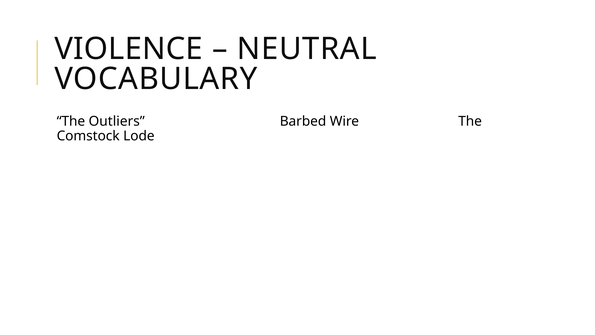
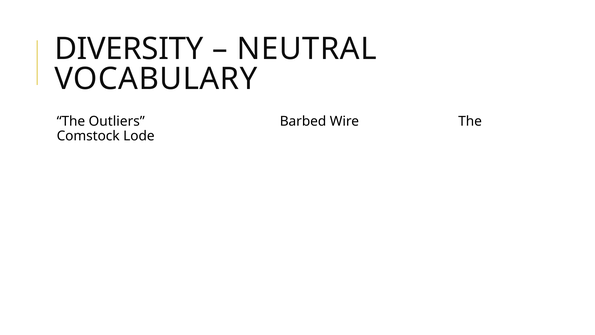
VIOLENCE: VIOLENCE -> DIVERSITY (129, 49)
